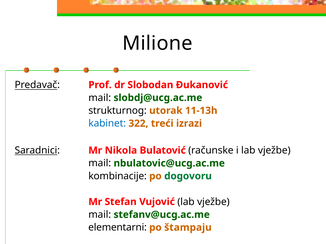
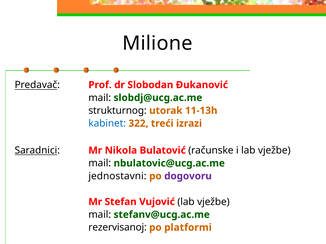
kombinacije: kombinacije -> jednostavni (117, 176)
dogovoru colour: green -> purple (188, 176)
elementarni: elementarni -> rezervisanoj (118, 228)
štampaju: štampaju -> platformi (188, 228)
